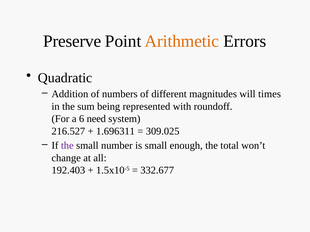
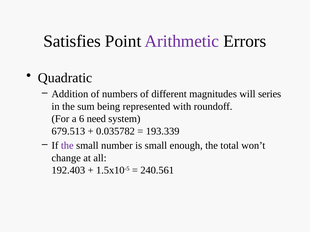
Preserve: Preserve -> Satisfies (72, 41)
Arithmetic colour: orange -> purple (182, 41)
times: times -> series (270, 94)
216.527: 216.527 -> 679.513 (68, 131)
1.696311: 1.696311 -> 0.035782 (115, 131)
309.025: 309.025 -> 193.339 (163, 131)
332.677: 332.677 -> 240.561 (157, 171)
